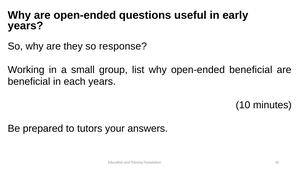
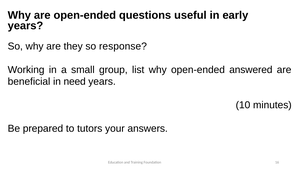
open-ended beneficial: beneficial -> answered (251, 70)
each: each -> need (75, 82)
